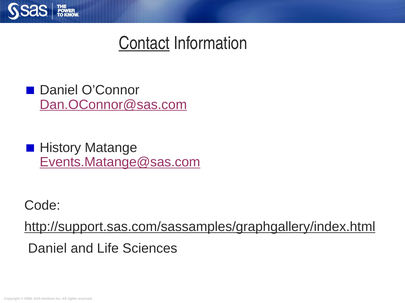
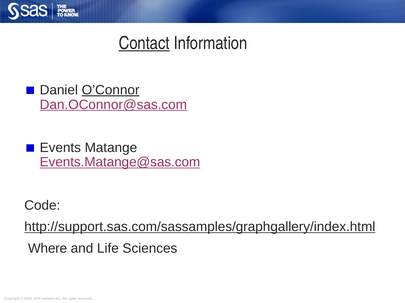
O’Connor underline: none -> present (111, 90)
History: History -> Events (60, 148)
Daniel: Daniel -> Where (48, 249)
